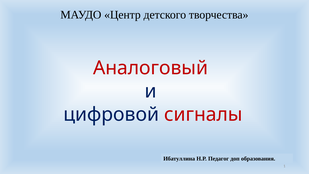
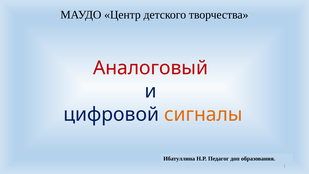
сигналы colour: red -> orange (203, 114)
